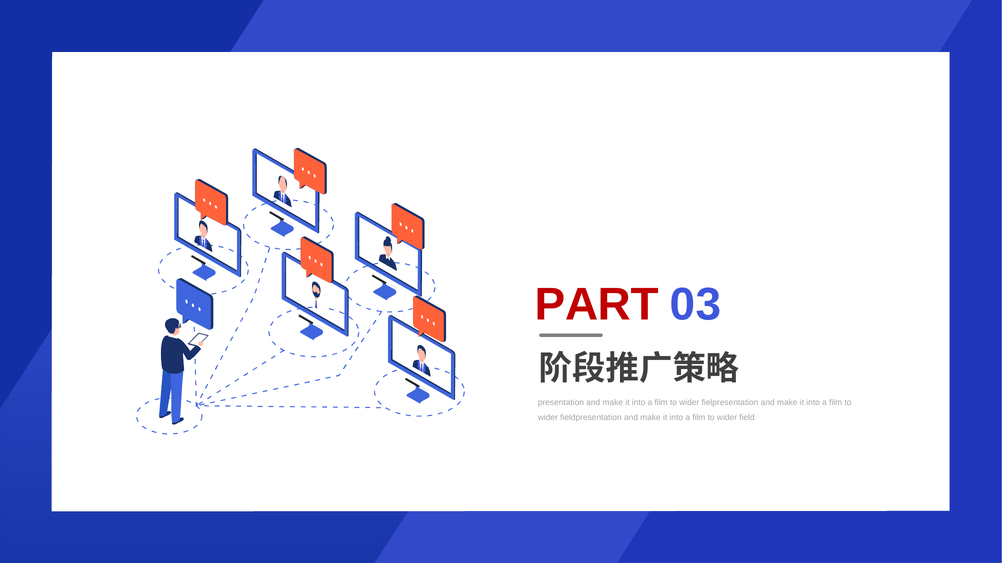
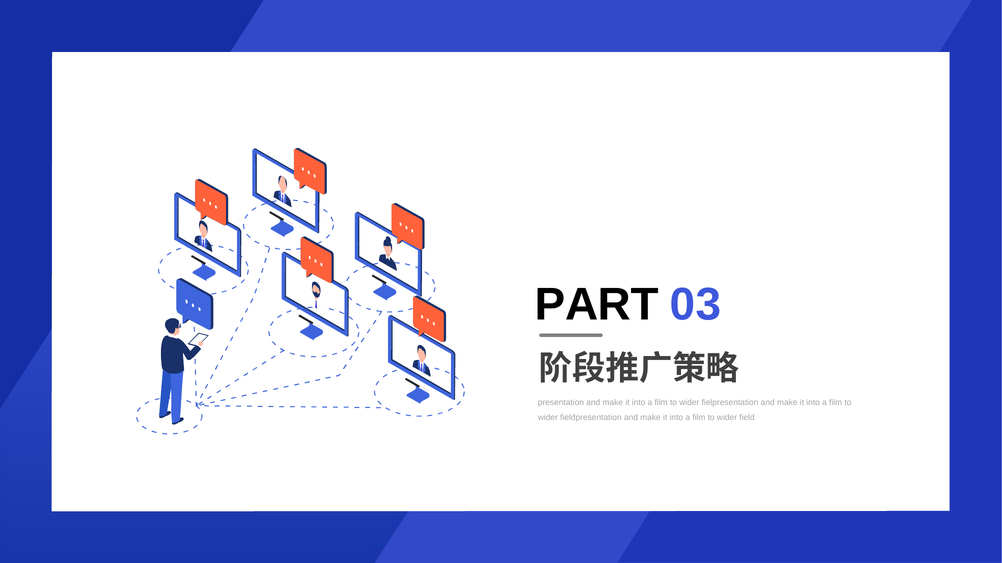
PART colour: red -> black (597, 305)
